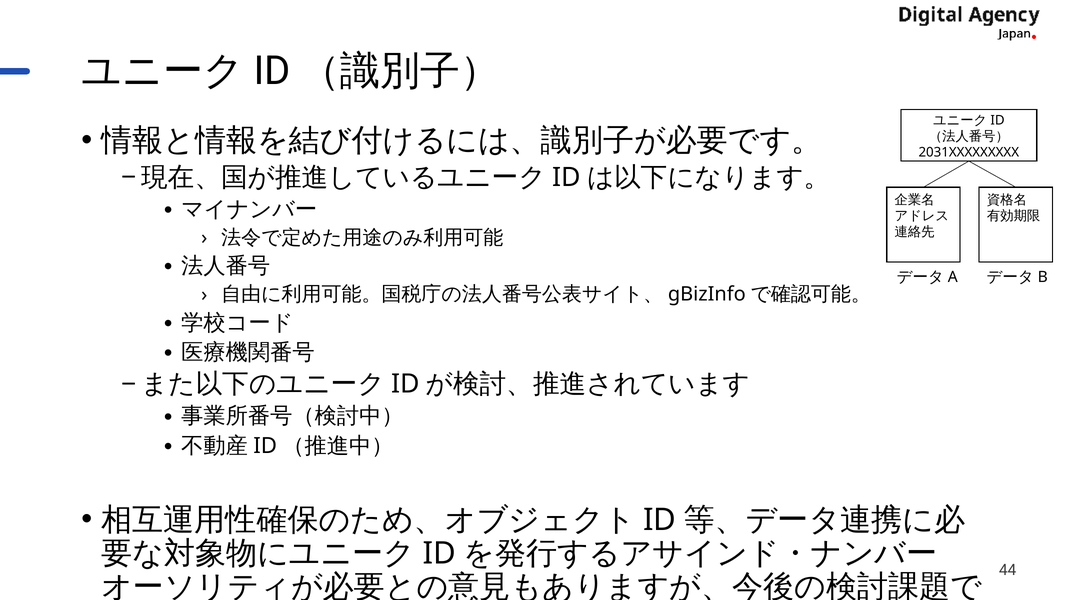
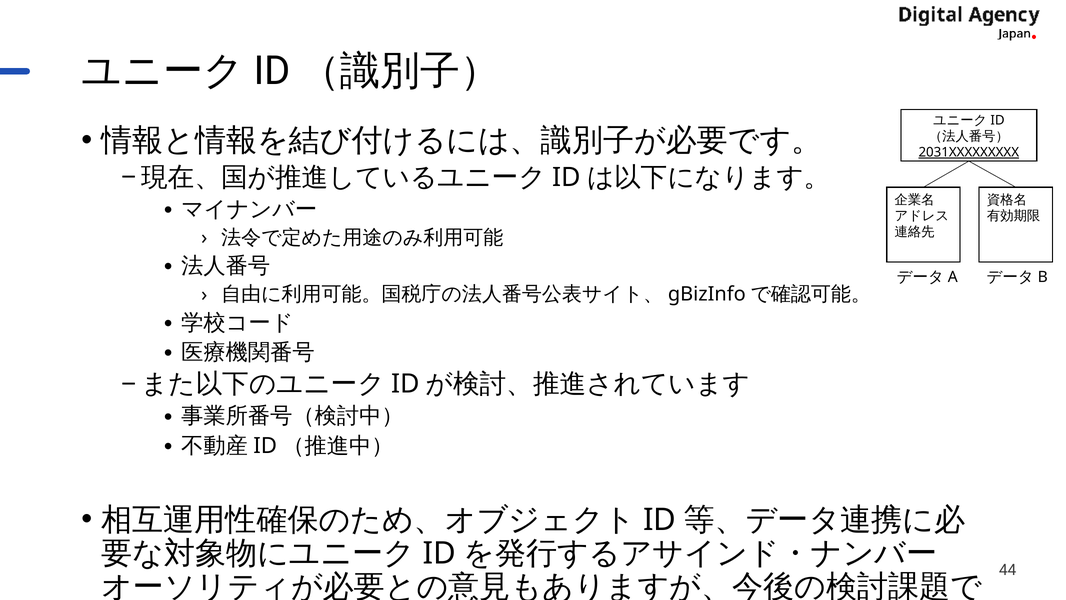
2031XXXXXXXXX underline: none -> present (969, 152)
